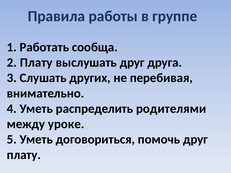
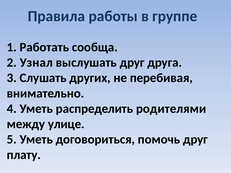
2 Плату: Плату -> Узнал (36, 63)
уроке: уроке -> улице (66, 124)
